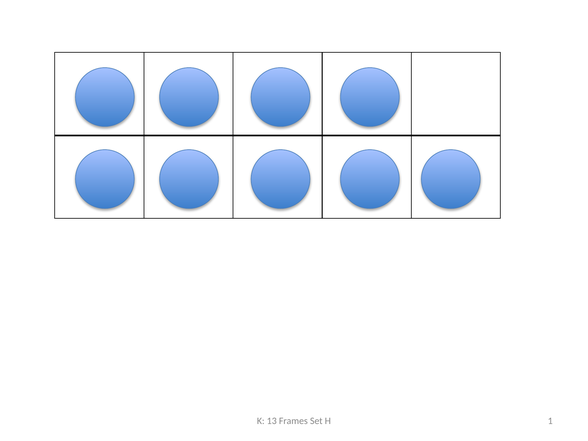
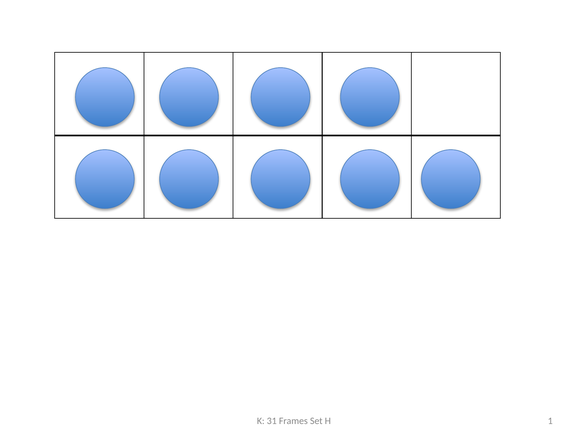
13: 13 -> 31 (272, 421)
